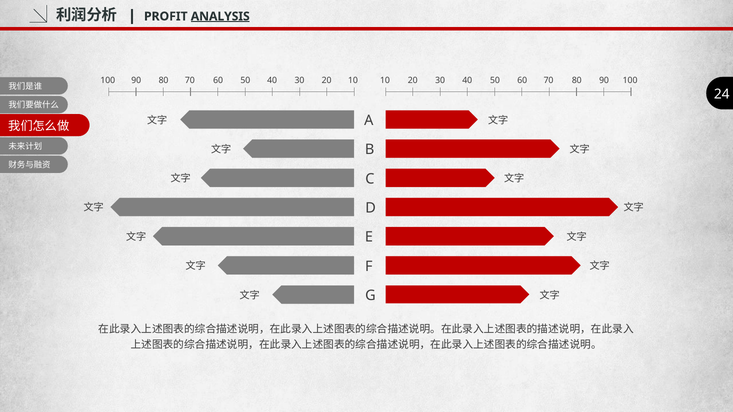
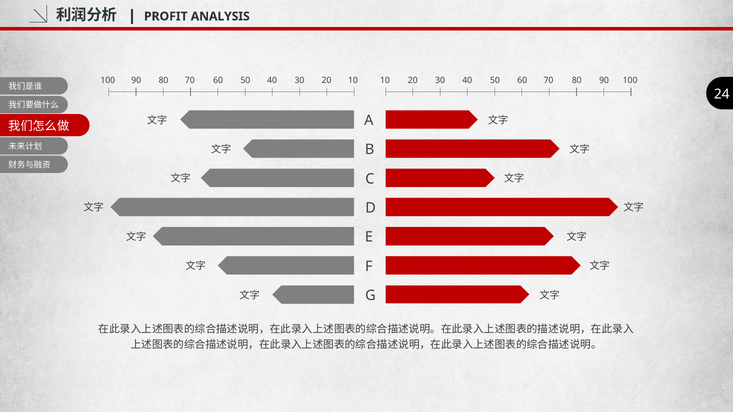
ANALYSIS underline: present -> none (220, 16)
